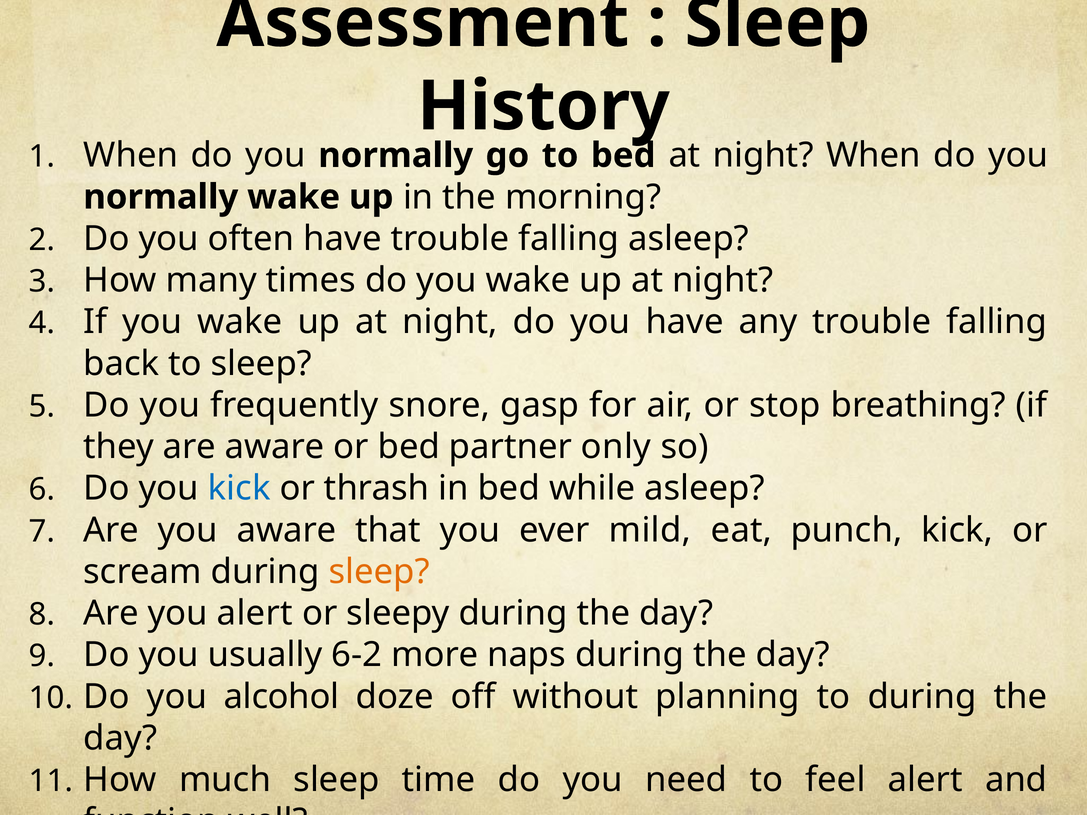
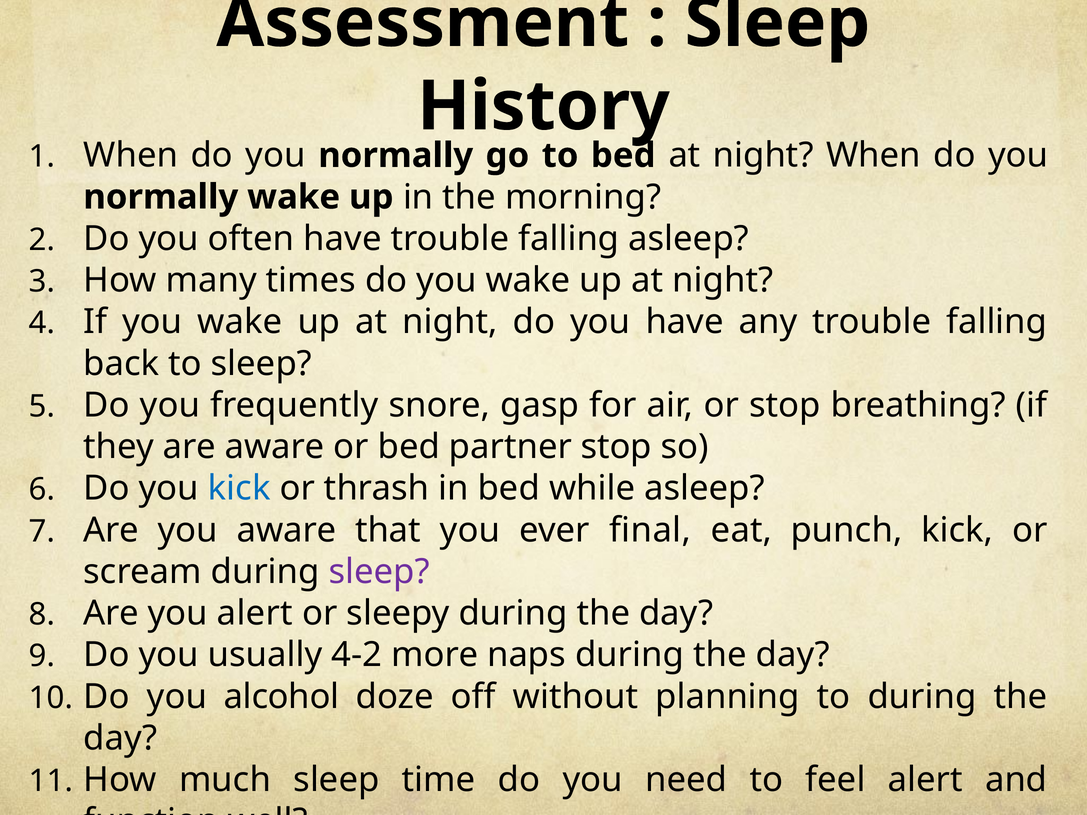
partner only: only -> stop (616, 447)
mild: mild -> final (650, 530)
sleep colour: orange -> purple (379, 572)
6-2: 6-2 -> 4-2 (357, 655)
